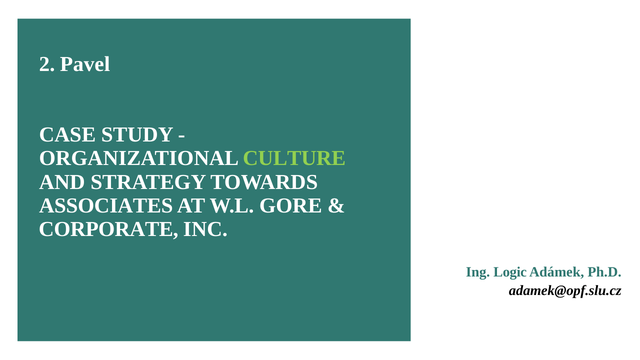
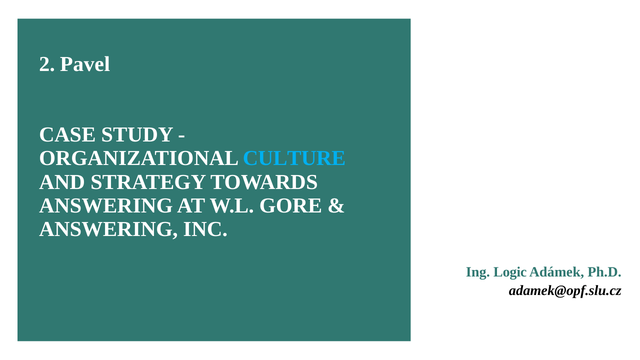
CULTURE colour: light green -> light blue (294, 158)
ASSOCIATES: ASSOCIATES -> ANSWERING (106, 206)
CORPORATE: CORPORATE -> ANSWERING (108, 229)
